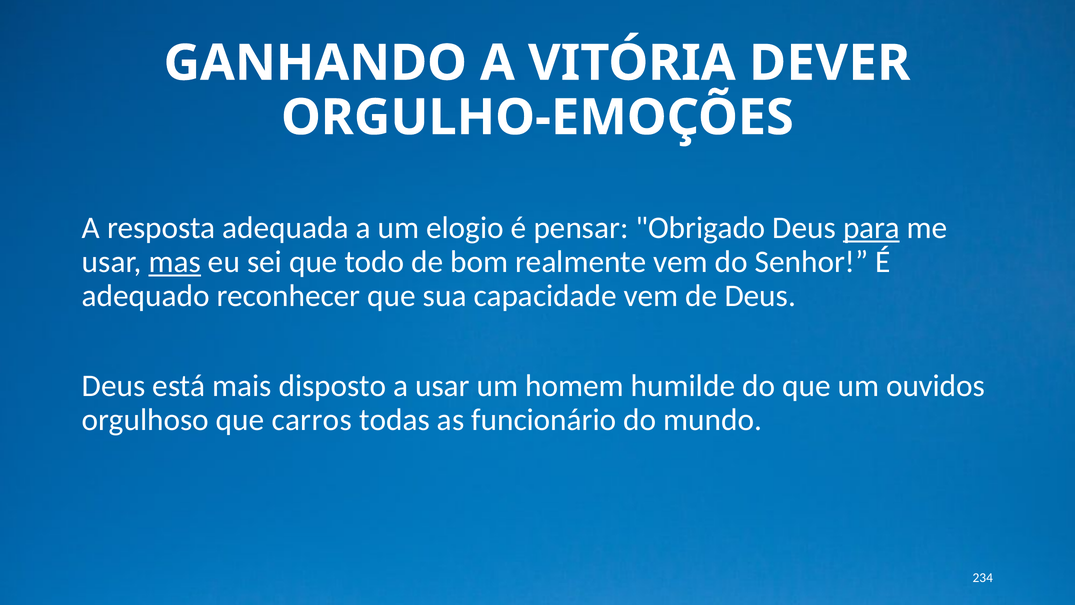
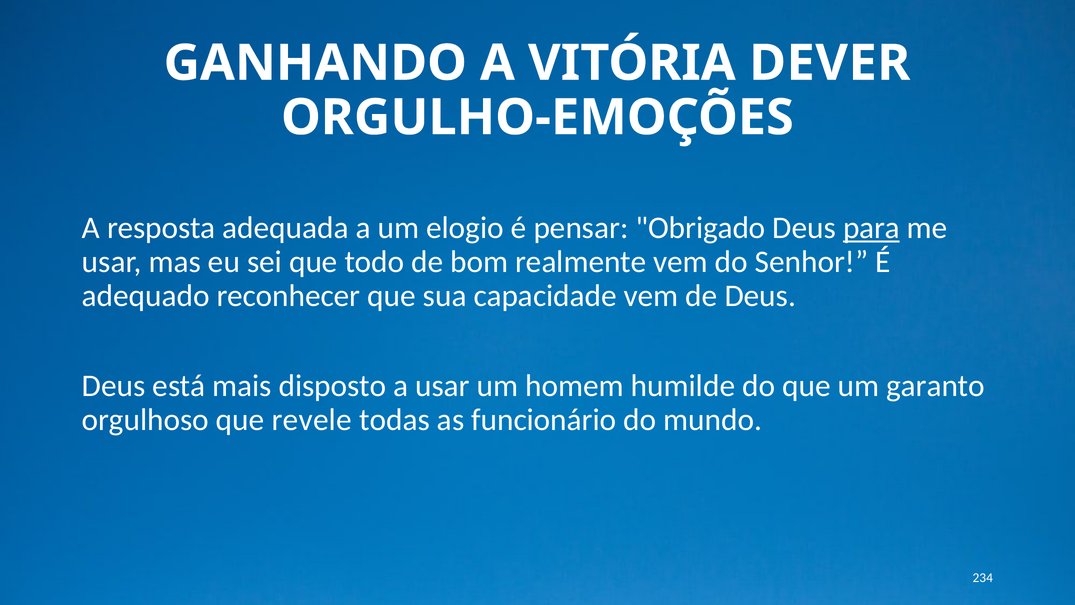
mas underline: present -> none (175, 262)
ouvidos: ouvidos -> garanto (935, 386)
carros: carros -> revele (312, 419)
